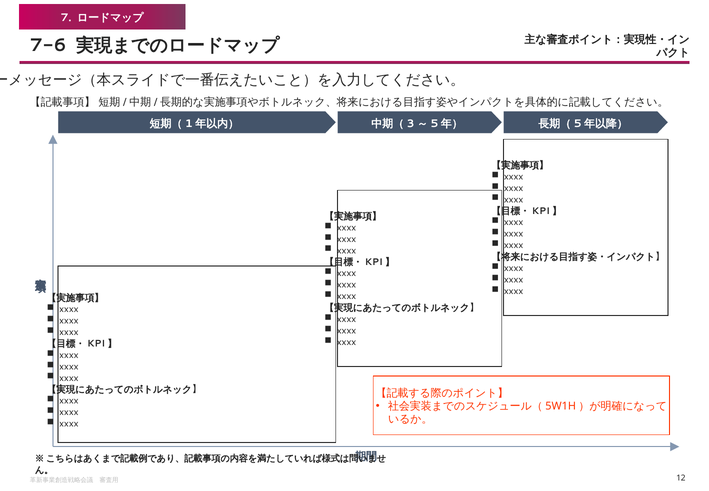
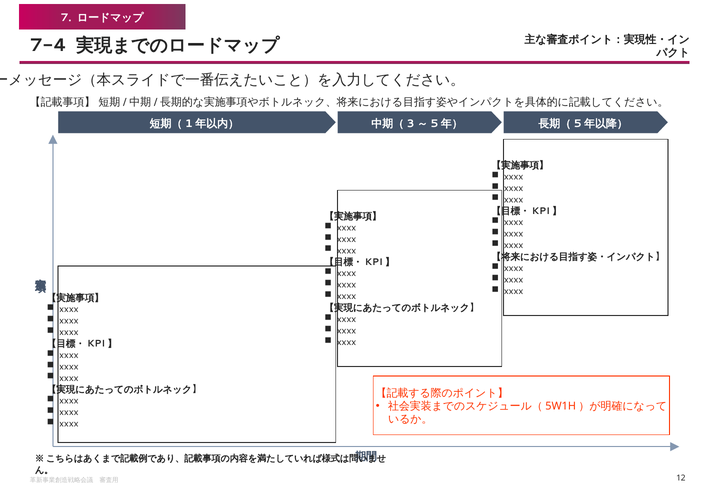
7-6: 7-6 -> 7-4 (48, 45)
